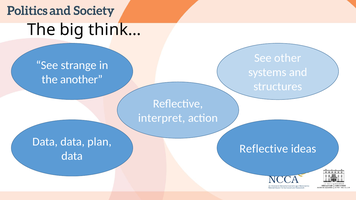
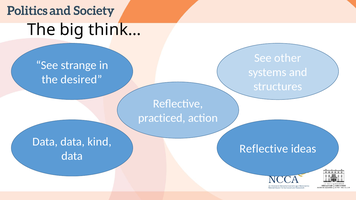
another: another -> desired (81, 79)
interpret: interpret -> practiced (162, 118)
plan: plan -> kind (99, 142)
